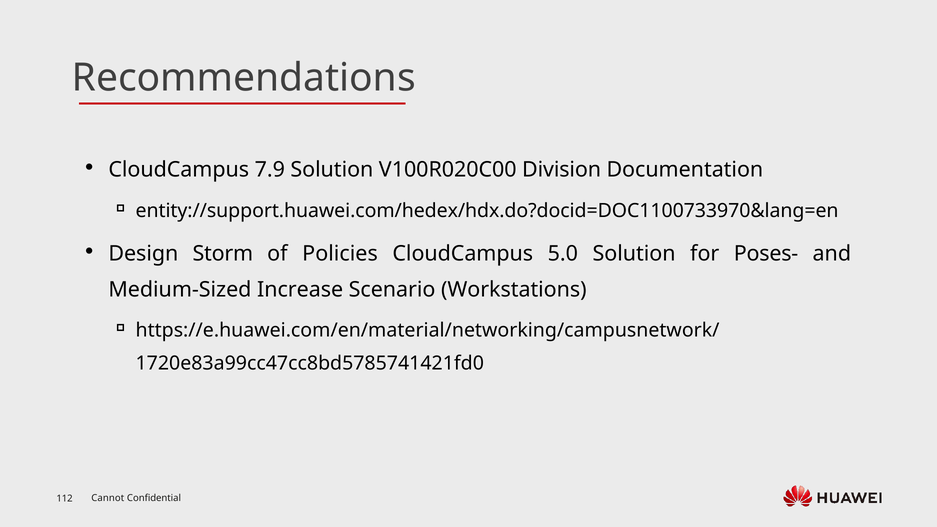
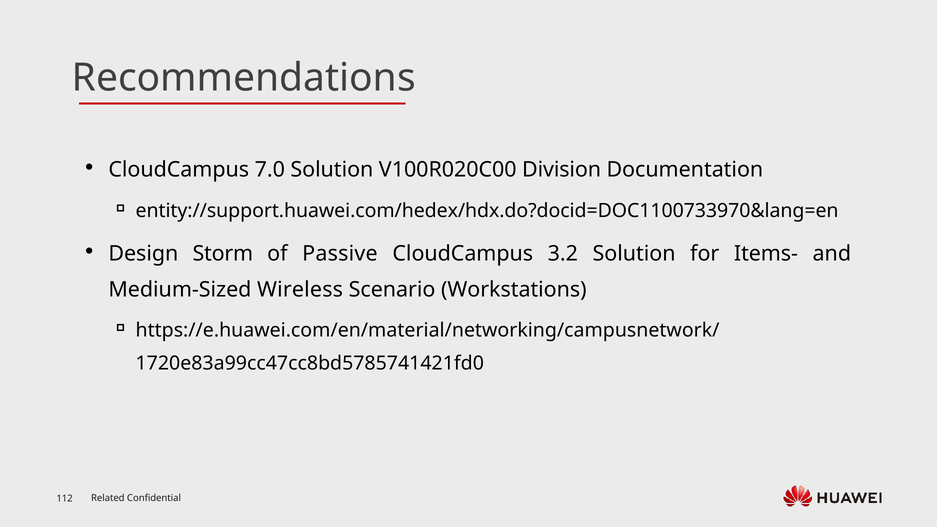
7.9: 7.9 -> 7.0 (270, 170)
Policies: Policies -> Passive (340, 253)
5.0: 5.0 -> 3.2 (563, 253)
Poses-: Poses- -> Items- (766, 253)
Increase: Increase -> Wireless (300, 290)
Cannot: Cannot -> Related (108, 498)
